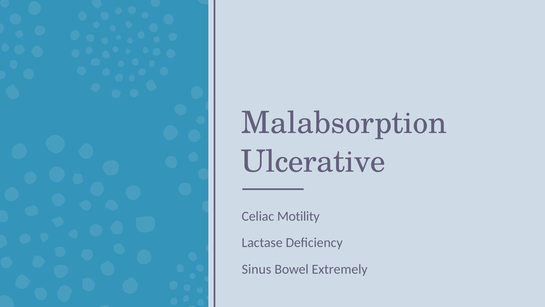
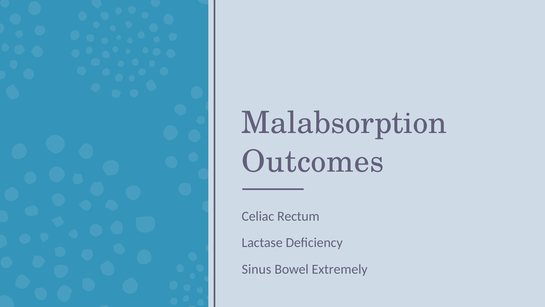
Ulcerative: Ulcerative -> Outcomes (313, 162)
Motility: Motility -> Rectum (298, 216)
